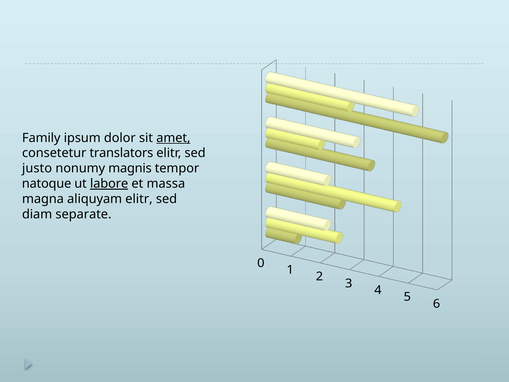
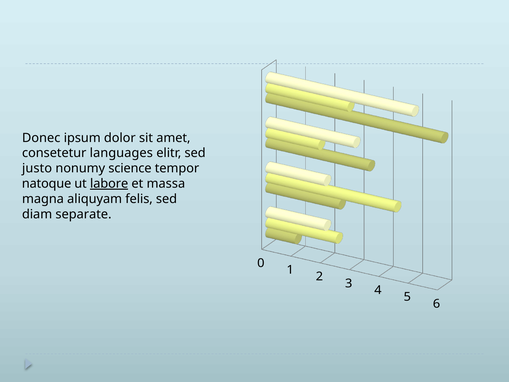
Family: Family -> Donec (41, 138)
amet underline: present -> none (173, 138)
translators: translators -> languages (121, 153)
magnis: magnis -> science (130, 168)
aliquyam elitr: elitr -> felis (139, 199)
